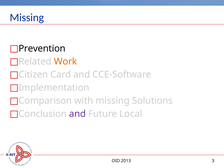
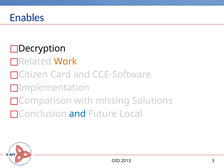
Missing: Missing -> Enables (27, 18)
Prevention: Prevention -> Decryption (42, 48)
and colour: purple -> blue (77, 114)
